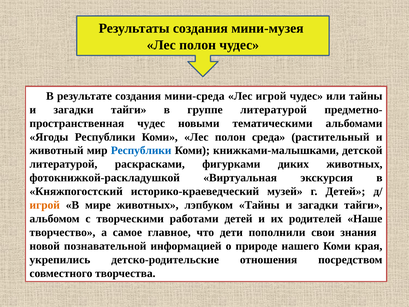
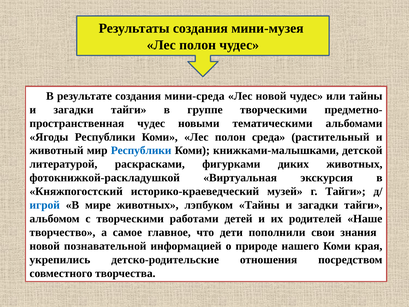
Лес игрой: игрой -> новой (271, 96)
группе литературой: литературой -> творческими (274, 110)
г Детей: Детей -> Тайги (346, 191)
игрой colour: orange -> blue (45, 205)
